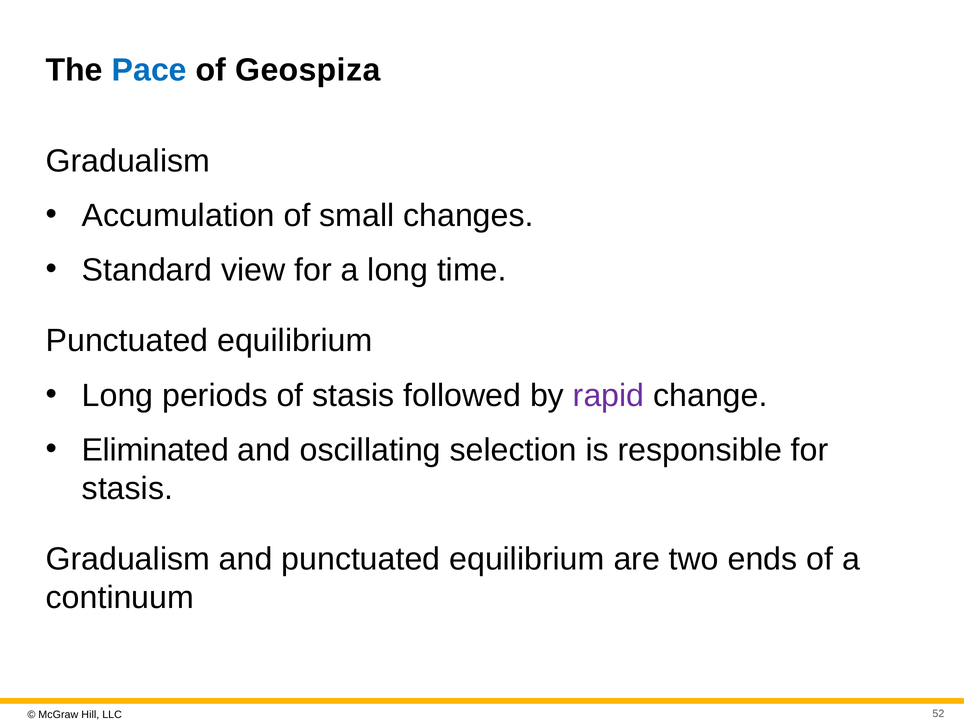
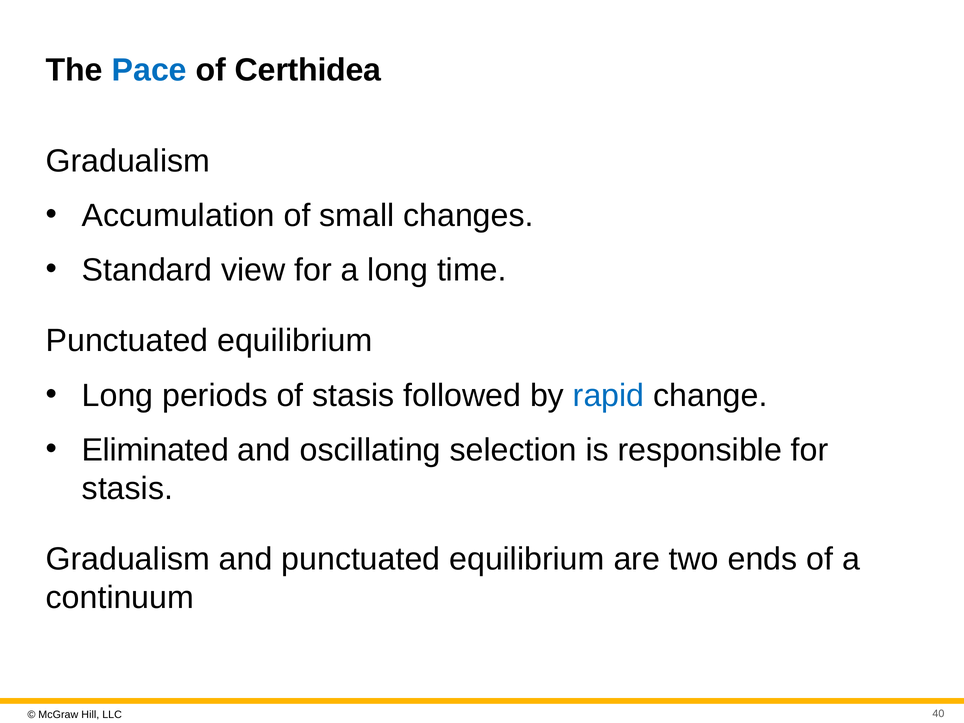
Geospiza: Geospiza -> Certhidea (308, 70)
rapid colour: purple -> blue (609, 395)
52: 52 -> 40 (938, 714)
